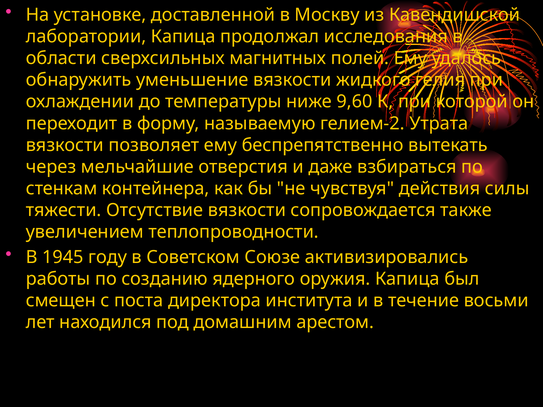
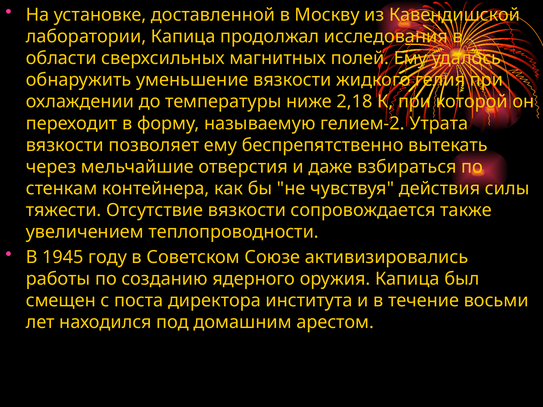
9,60: 9,60 -> 2,18 (354, 102)
